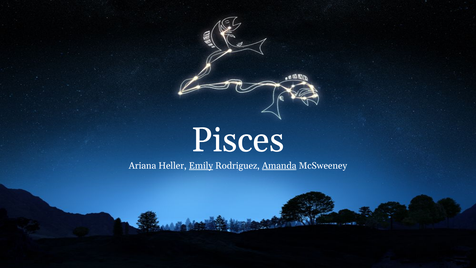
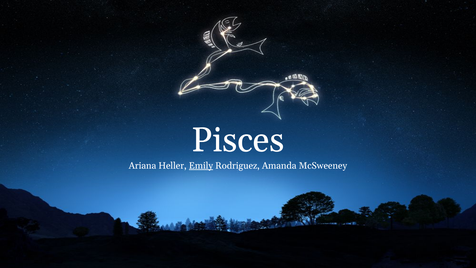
Amanda underline: present -> none (279, 165)
